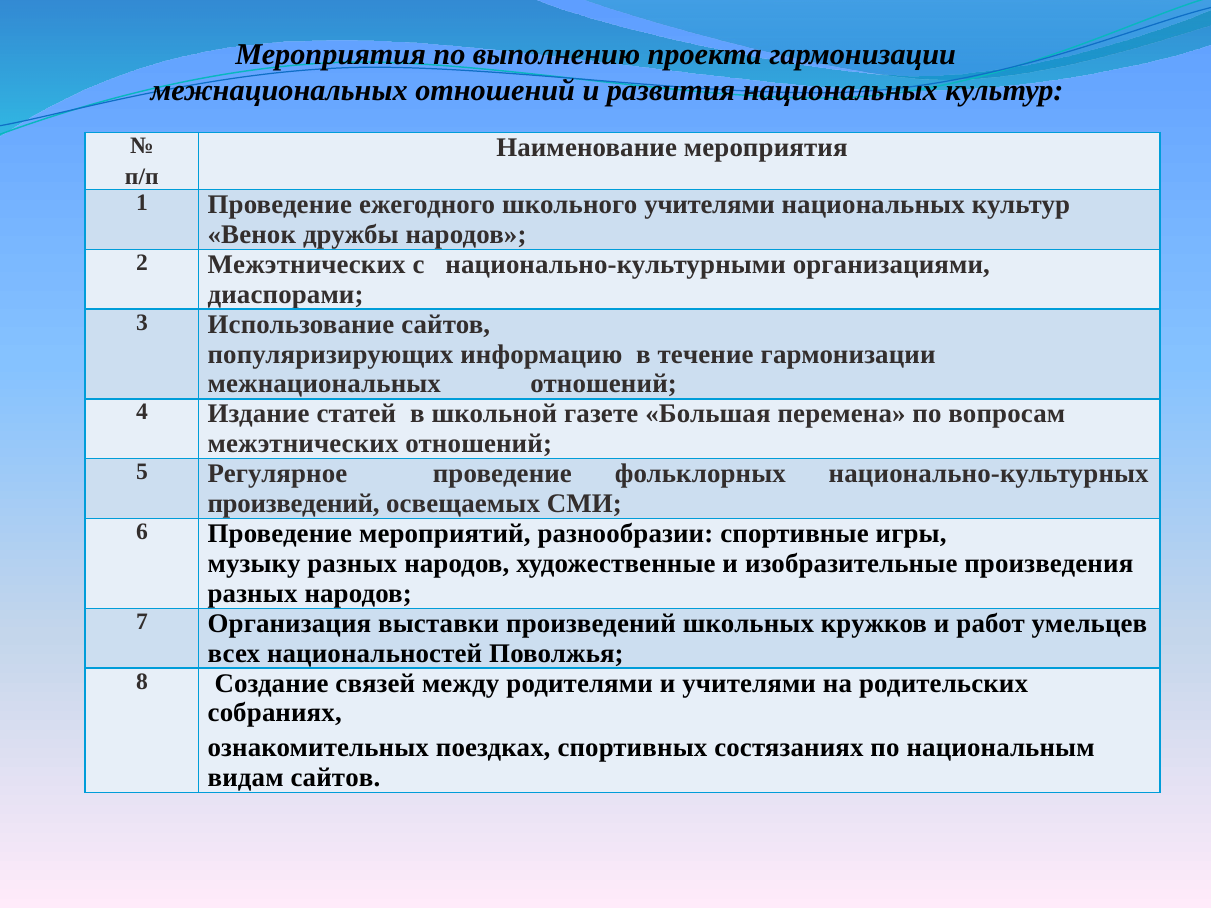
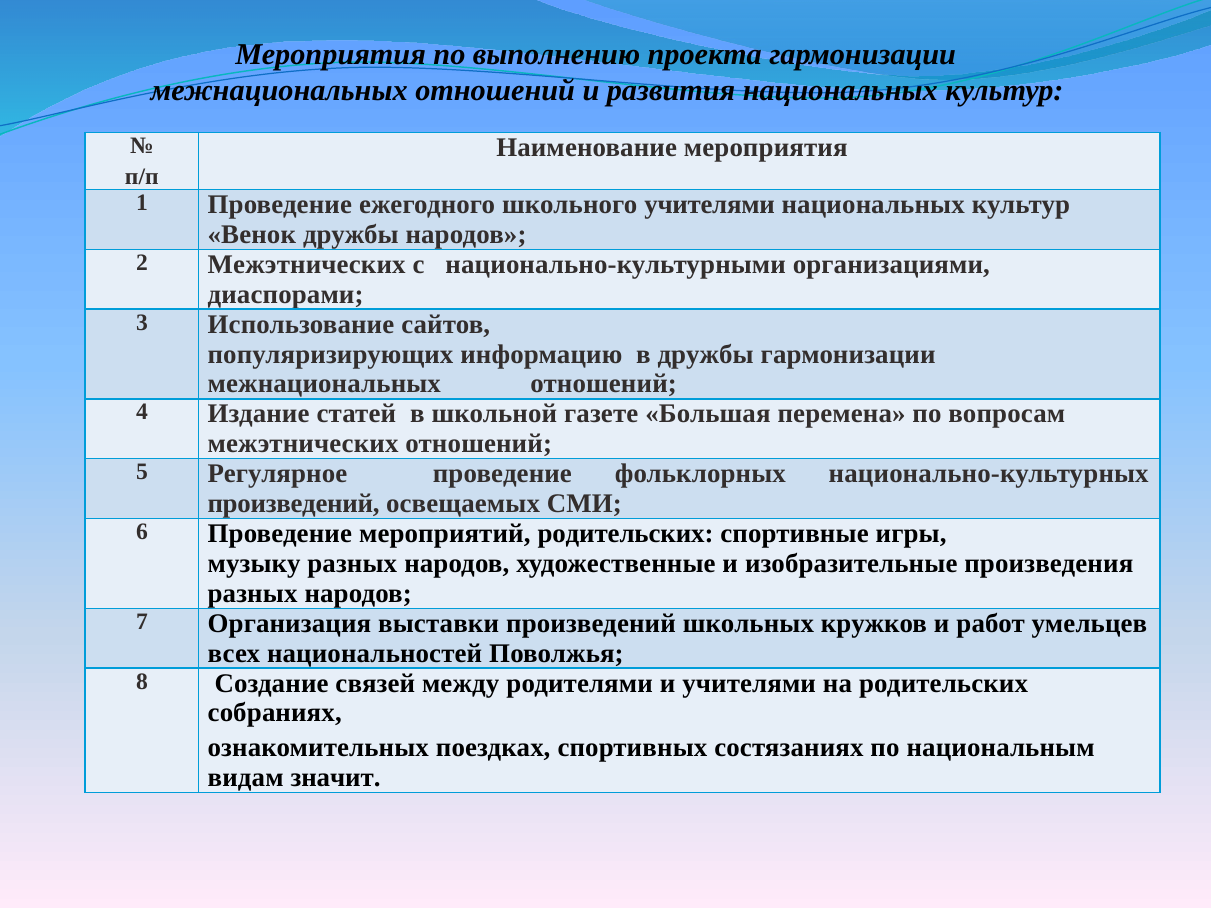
в течение: течение -> дружбы (706, 354)
мероприятий разнообразии: разнообразии -> родительских (626, 534)
видам сайтов: сайтов -> значит (336, 778)
